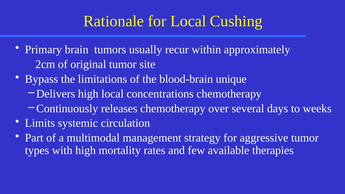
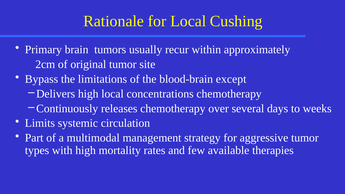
unique: unique -> except (231, 79)
